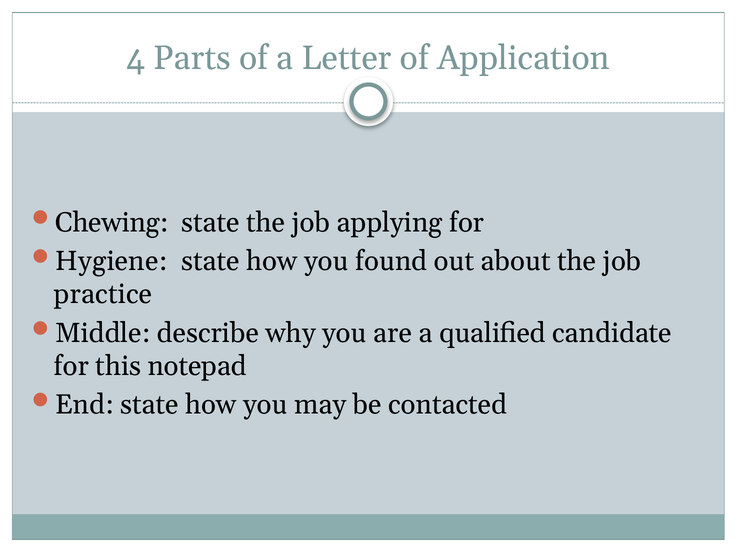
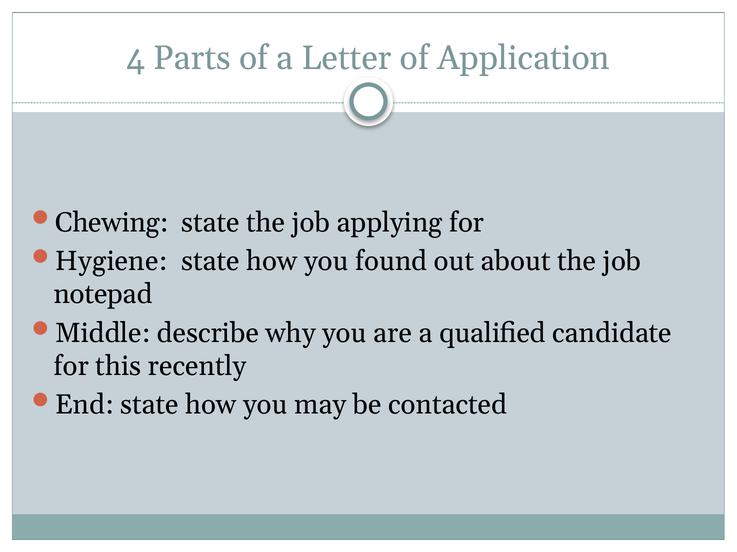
practice: practice -> notepad (103, 295)
notepad: notepad -> recently (197, 367)
